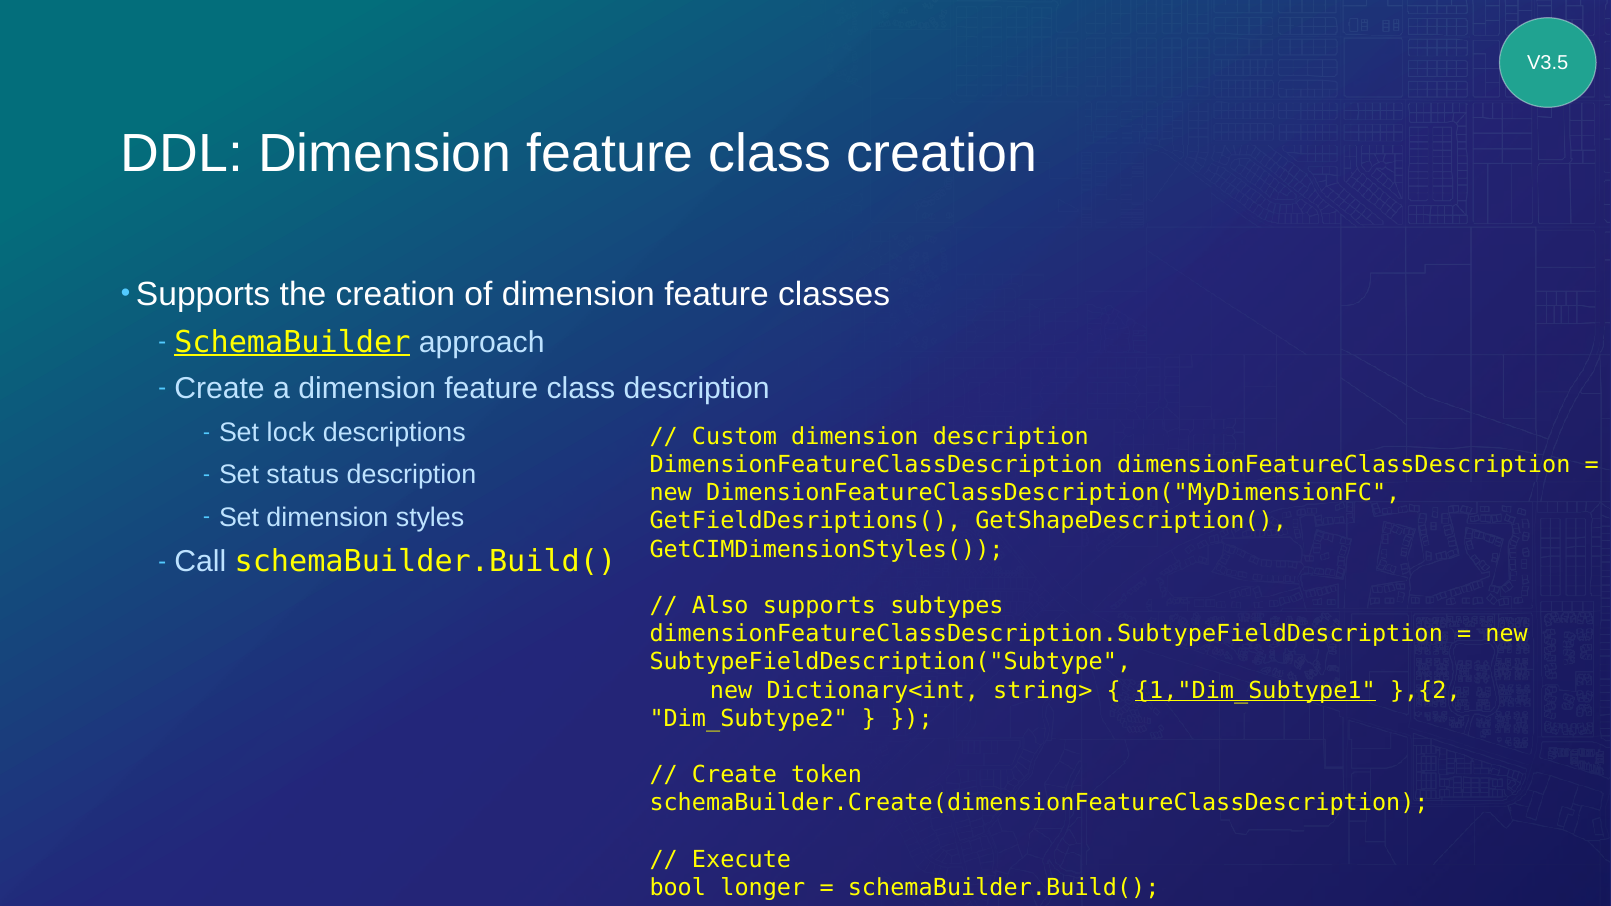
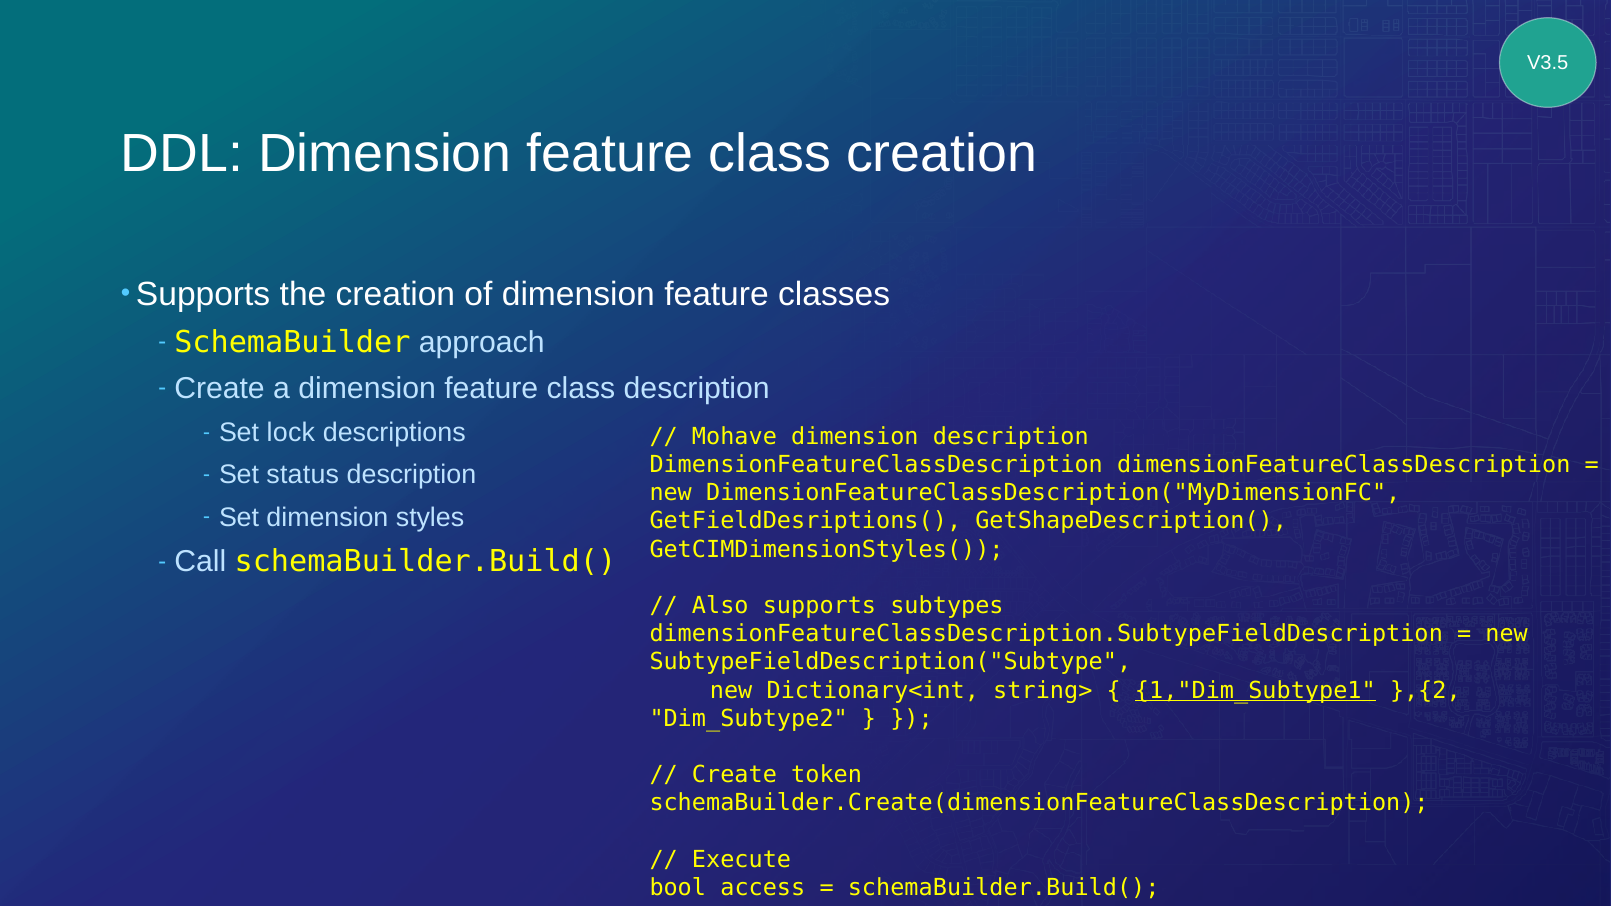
SchemaBuilder underline: present -> none (292, 342)
Custom: Custom -> Mohave (734, 437)
longer: longer -> access (763, 888)
